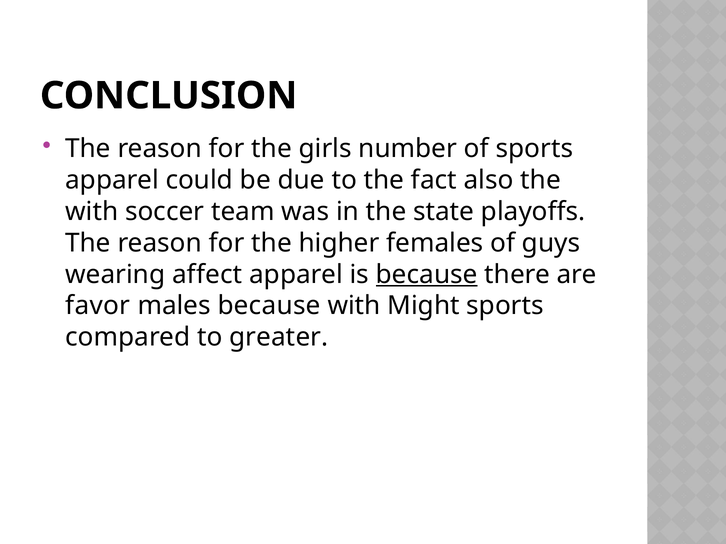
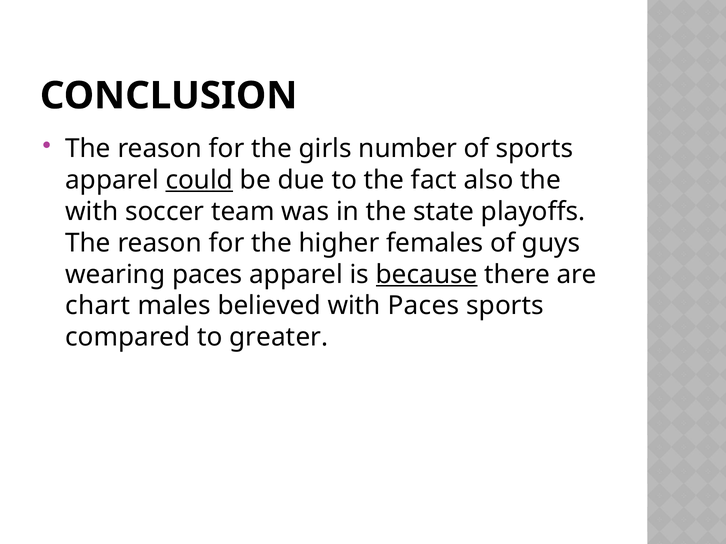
could underline: none -> present (199, 180)
wearing affect: affect -> paces (207, 275)
favor: favor -> chart (98, 306)
males because: because -> believed (269, 306)
with Might: Might -> Paces (423, 306)
